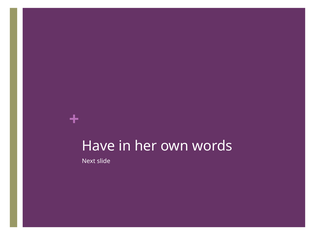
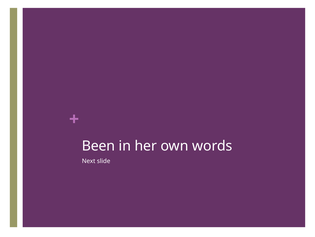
Have: Have -> Been (99, 146)
